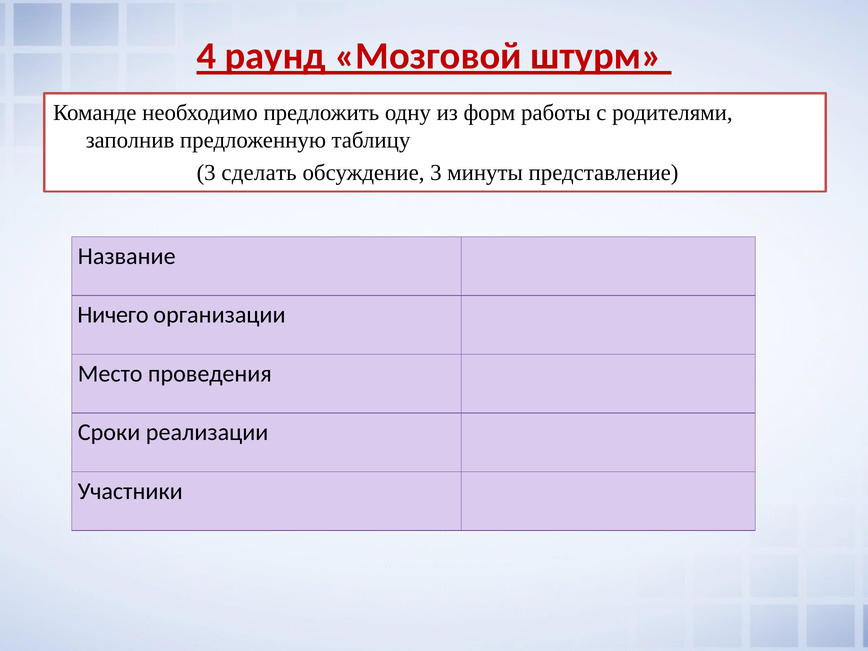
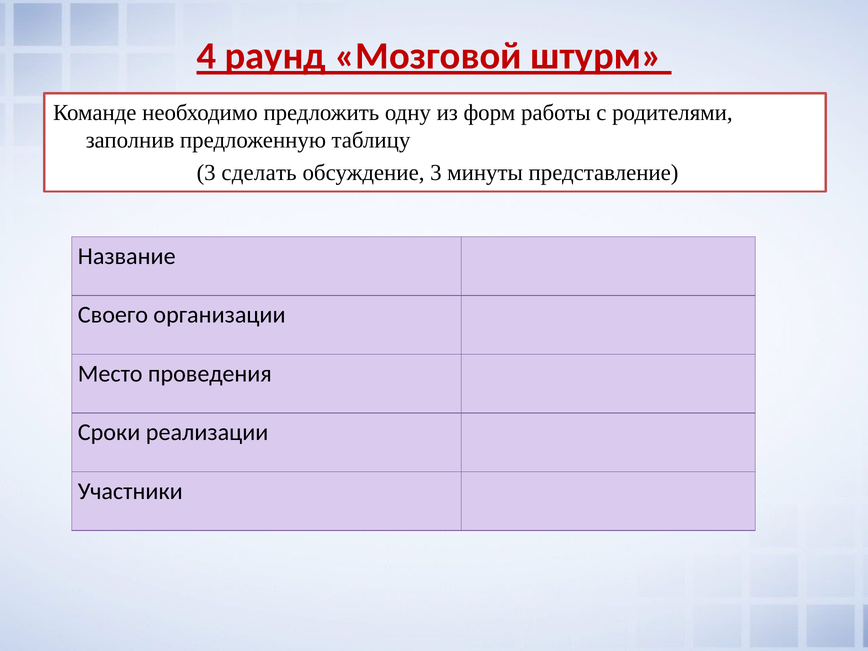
Ничего: Ничего -> Своего (113, 315)
